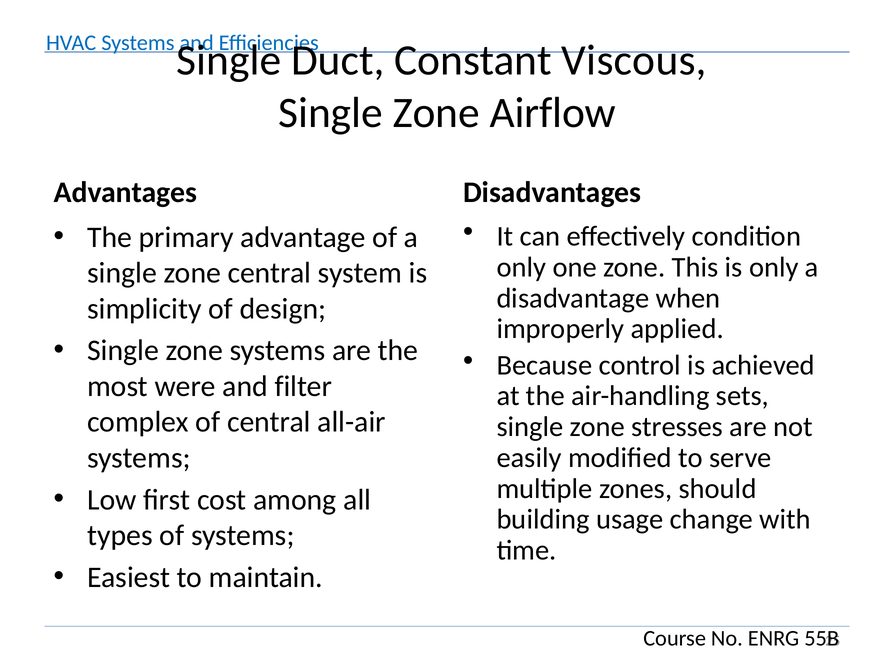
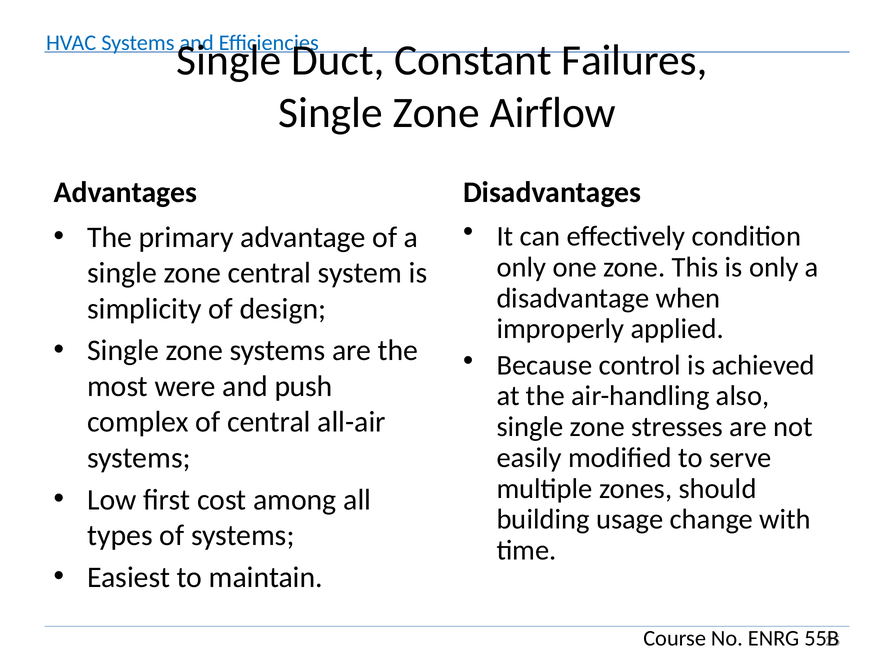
Viscous: Viscous -> Failures (634, 60)
filter: filter -> push (303, 386)
sets: sets -> also (743, 396)
